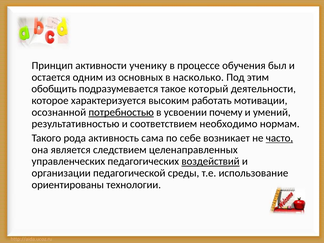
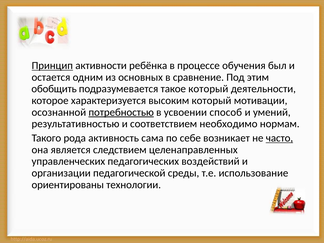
Принцип underline: none -> present (52, 66)
ученику: ученику -> ребёнка (148, 66)
насколько: насколько -> сравнение (198, 77)
высоким работать: работать -> который (211, 101)
почему: почему -> способ (226, 112)
воздействий underline: present -> none (211, 161)
